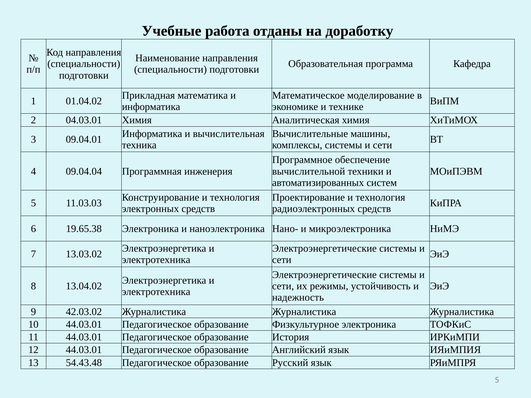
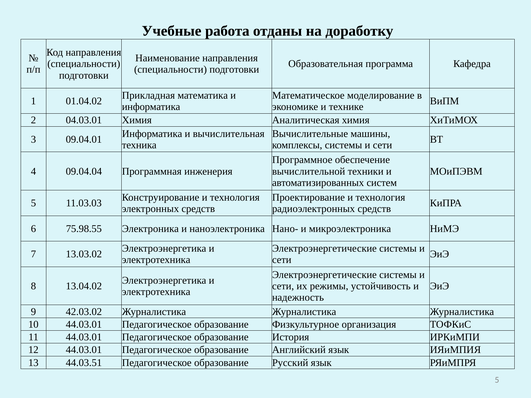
19.65.38: 19.65.38 -> 75.98.55 (84, 229)
Физкультурное электроника: электроника -> организация (369, 325)
54.43.48: 54.43.48 -> 44.03.51 (84, 363)
